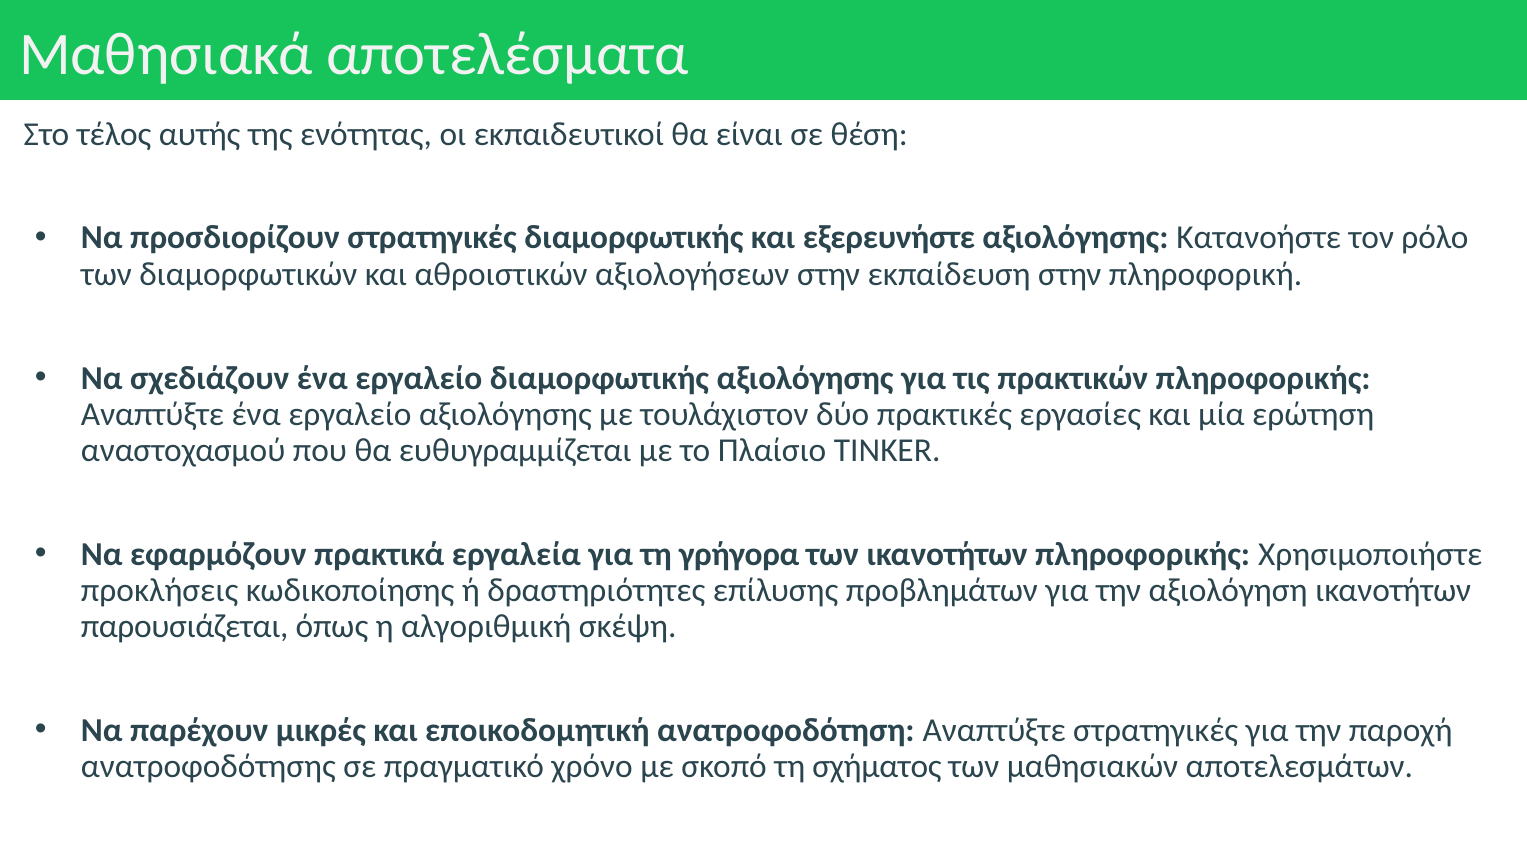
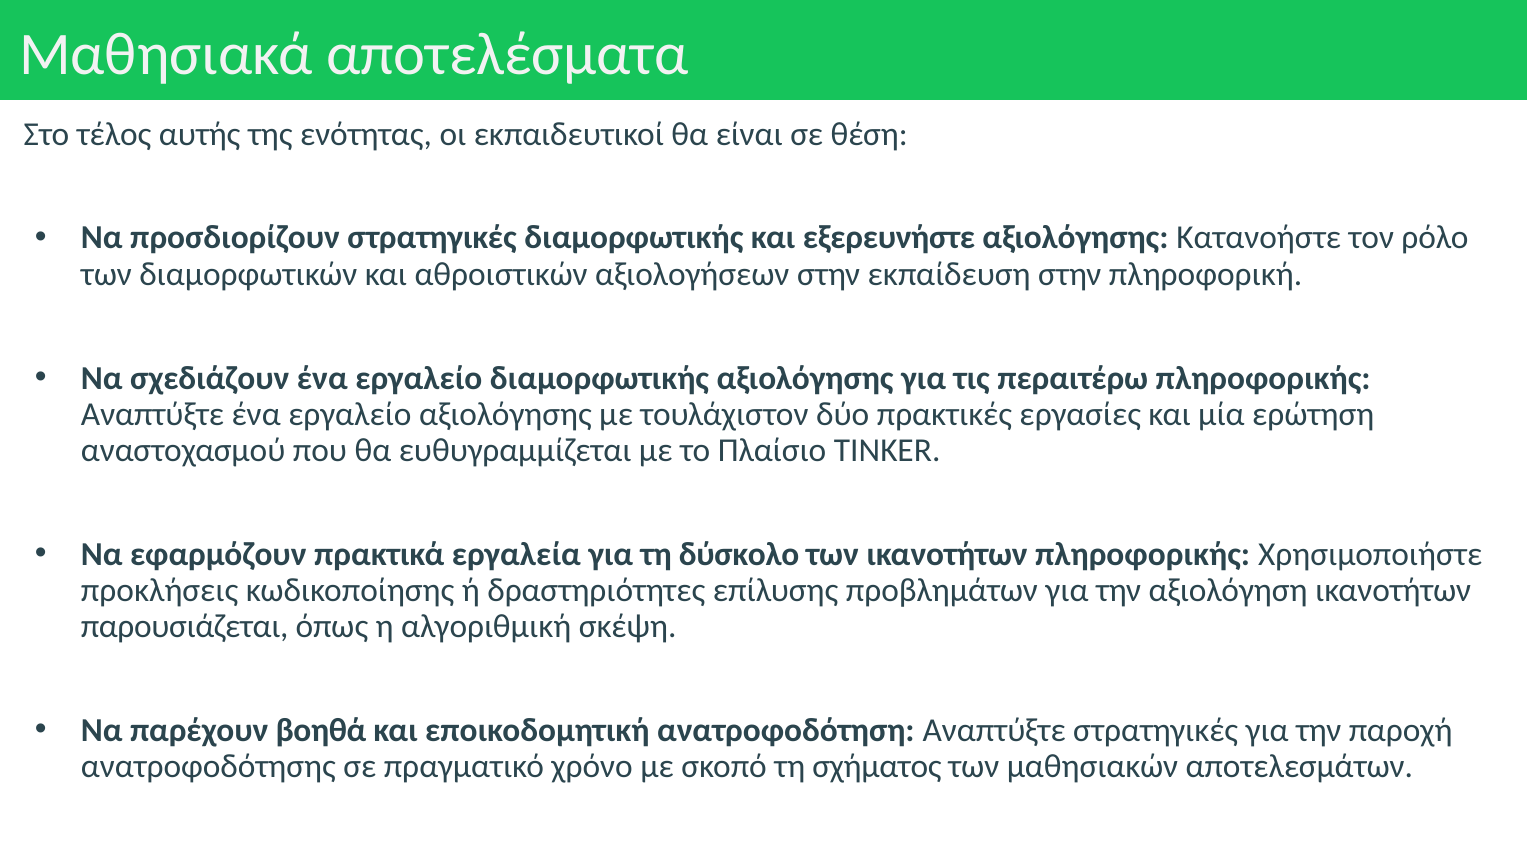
πρακτικών: πρακτικών -> περαιτέρω (1073, 378)
γρήγορα: γρήγορα -> δύσκολο (739, 554)
μικρές: μικρές -> βοηθά (321, 730)
